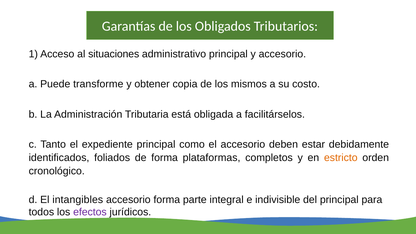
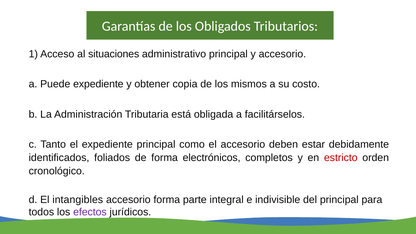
Puede transforme: transforme -> expediente (98, 84)
plataformas: plataformas -> electrónicos (212, 158)
estricto colour: orange -> red (341, 158)
